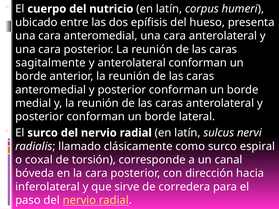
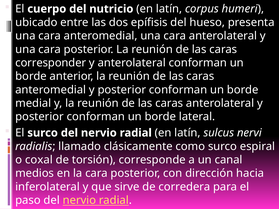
sagitalmente: sagitalmente -> corresponder (51, 63)
bóveda: bóveda -> medios (35, 173)
